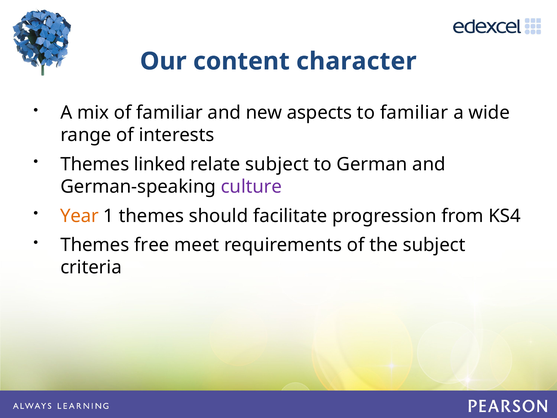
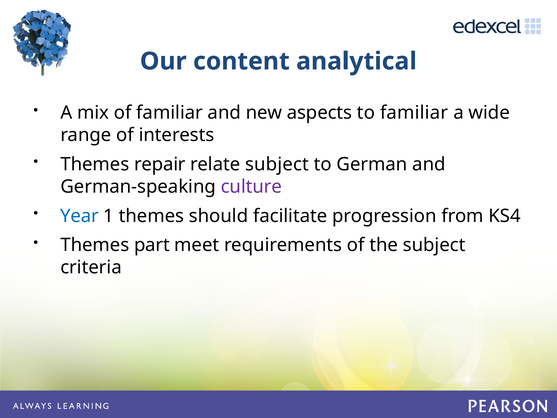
character: character -> analytical (356, 61)
linked: linked -> repair (160, 164)
Year colour: orange -> blue (80, 216)
free: free -> part (152, 245)
